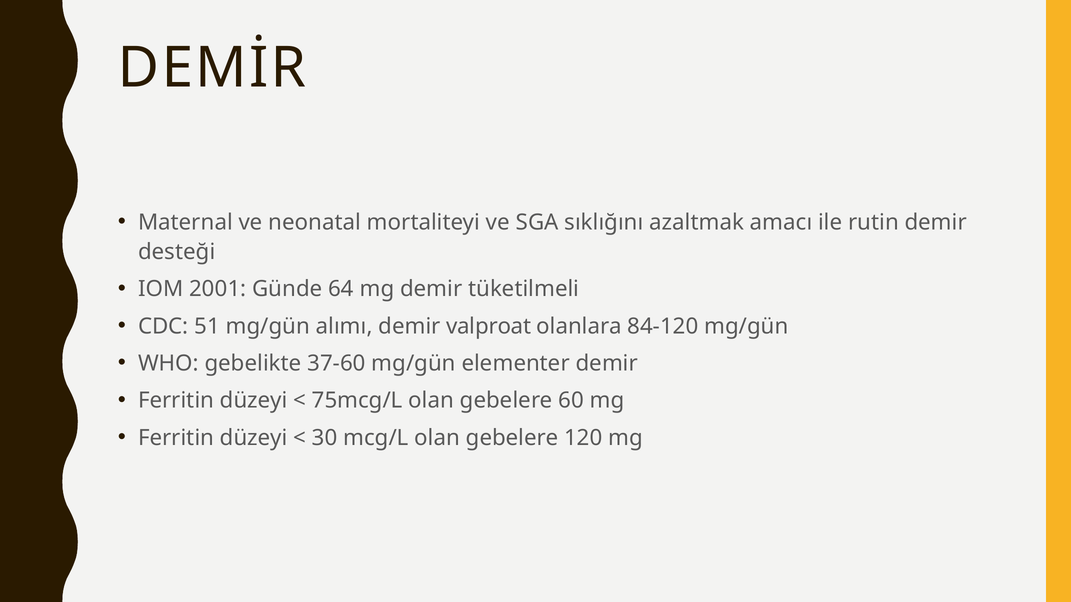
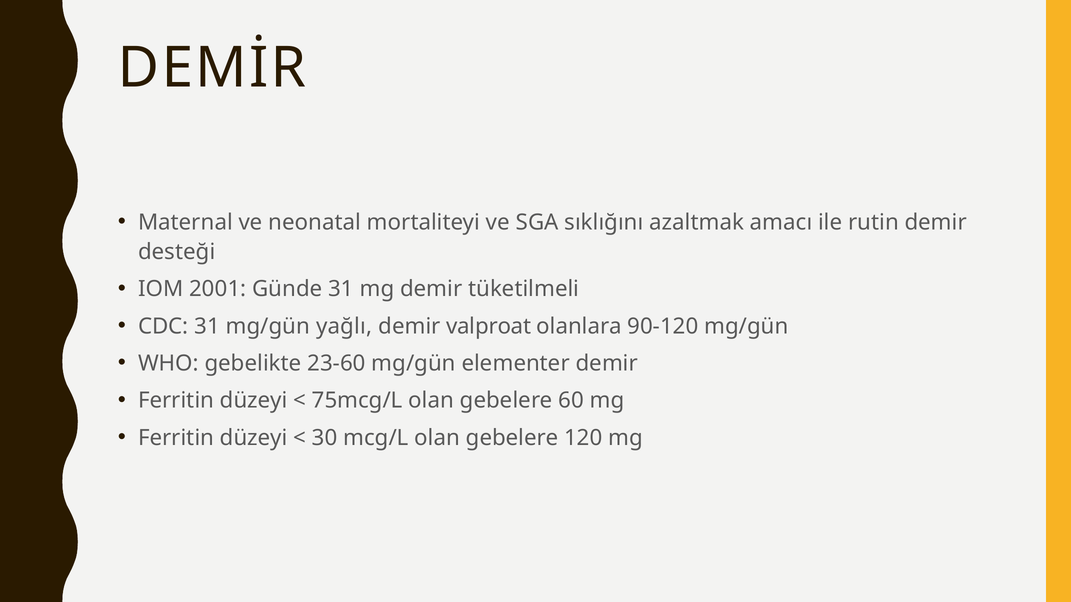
Günde 64: 64 -> 31 (341, 289)
CDC 51: 51 -> 31 (207, 326)
alımı: alımı -> yağlı (344, 326)
84-120: 84-120 -> 90-120 (663, 326)
37-60: 37-60 -> 23-60 (336, 364)
